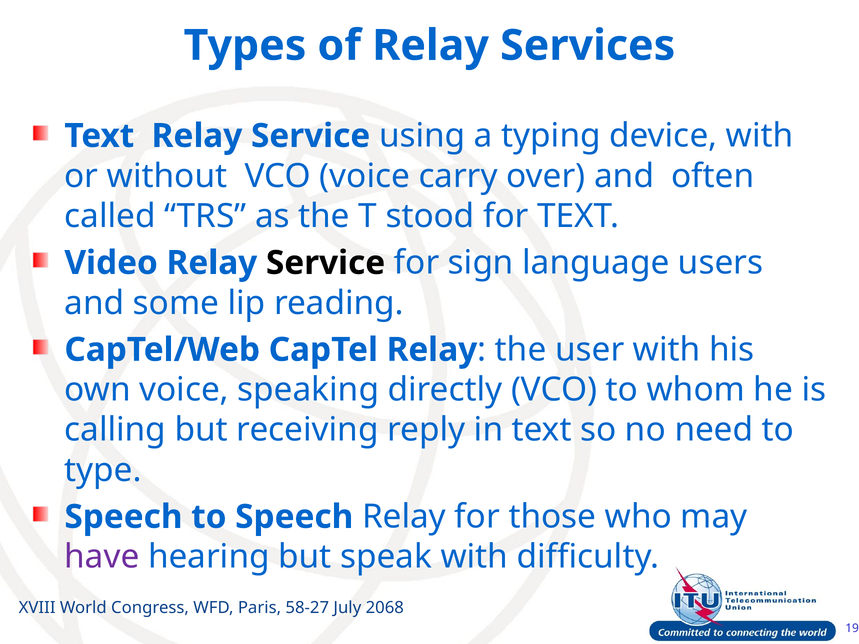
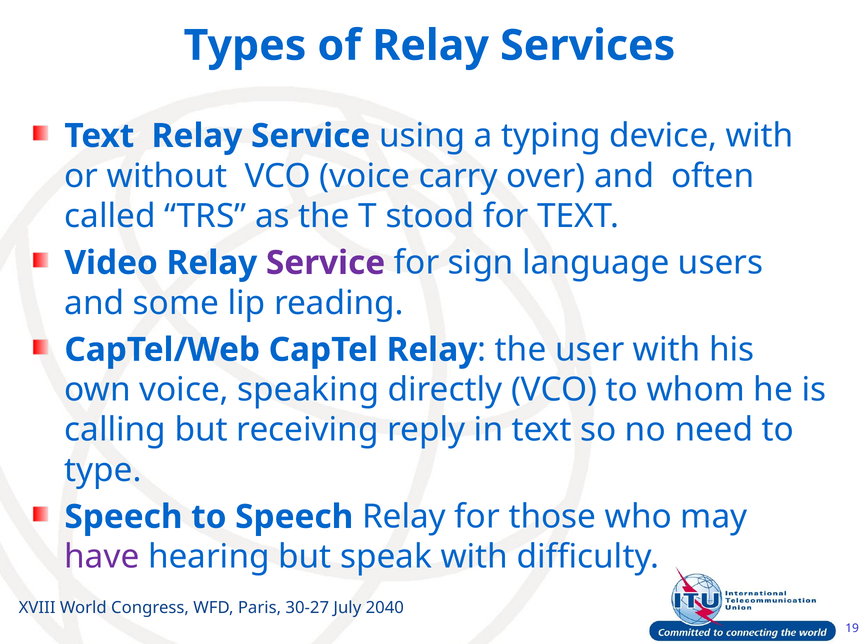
Service colour: black -> purple (326, 263)
58-27: 58-27 -> 30-27 (307, 608)
2068: 2068 -> 2040 (385, 608)
